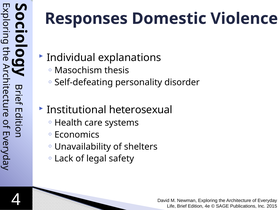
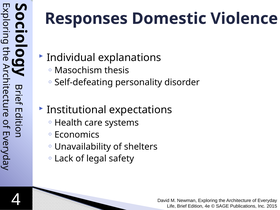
heterosexual: heterosexual -> expectations (141, 110)
